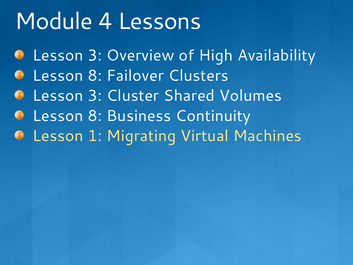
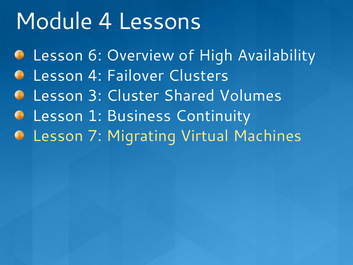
3: 3 -> 6 (95, 55)
8: 8 -> 4 (95, 76)
8: 8 -> 1 (95, 116)
1: 1 -> 7 (95, 136)
